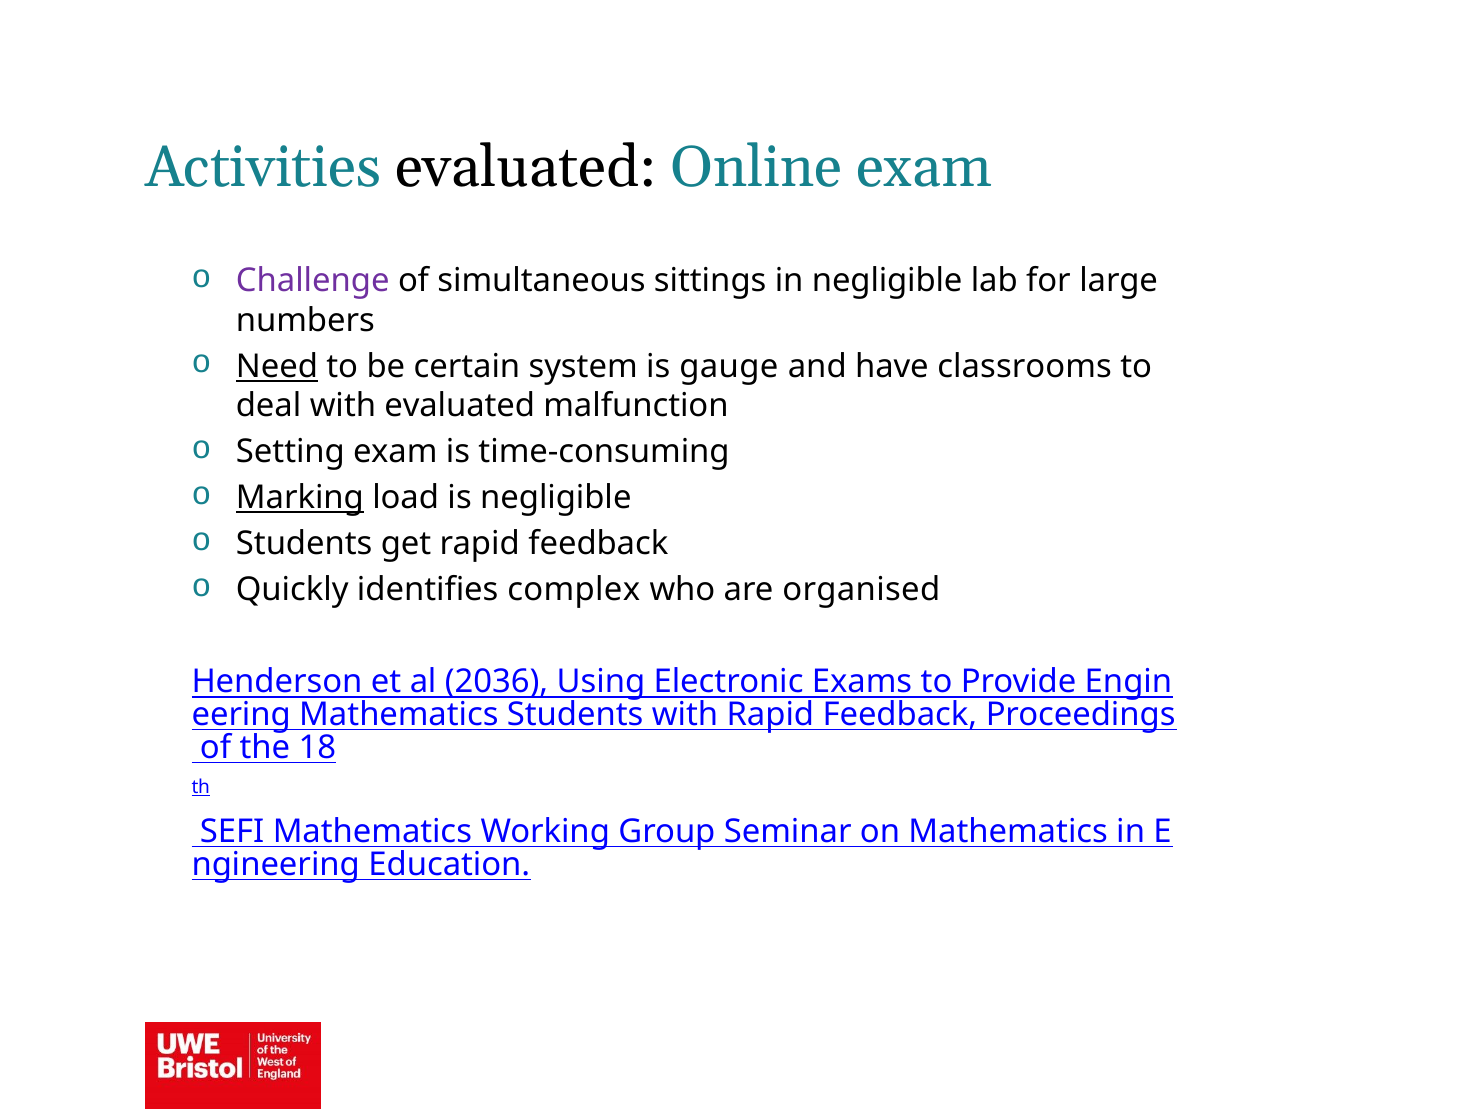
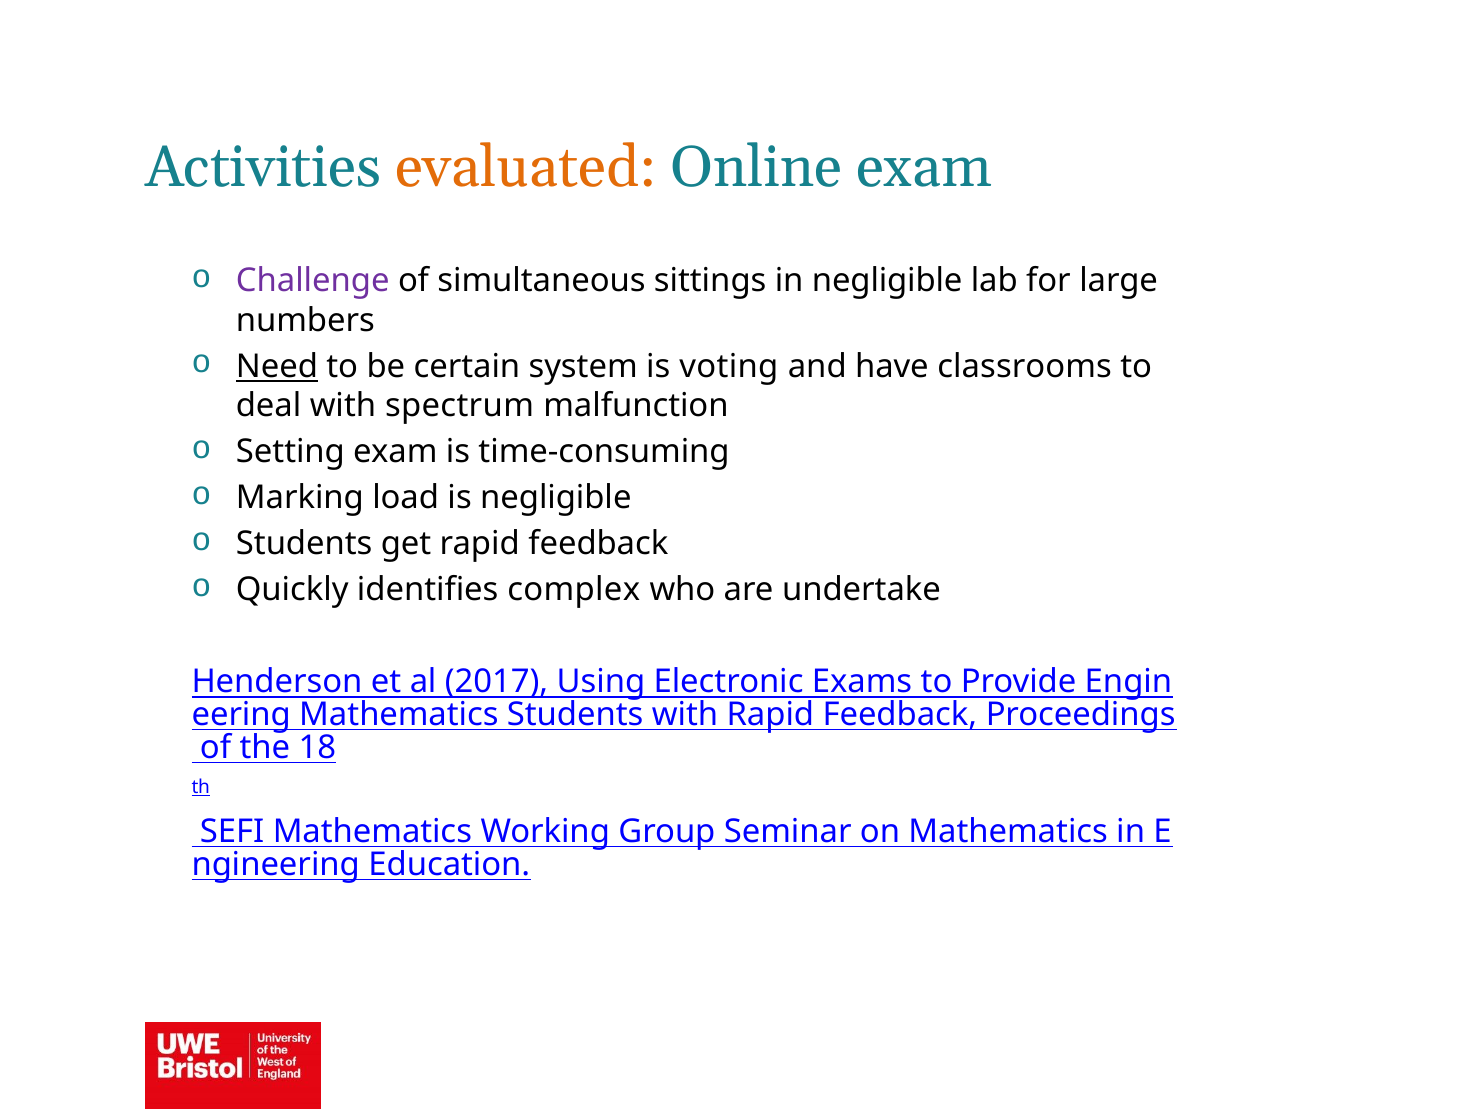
evaluated colour: black -> orange (526, 167)
gauge: gauge -> voting (729, 367)
with evaluated: evaluated -> spectrum (459, 406)
Marking underline: present -> none (300, 498)
organised: organised -> undertake (861, 590)
2036: 2036 -> 2017 (497, 682)
